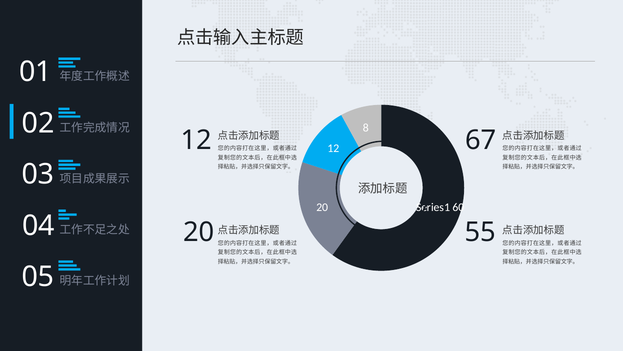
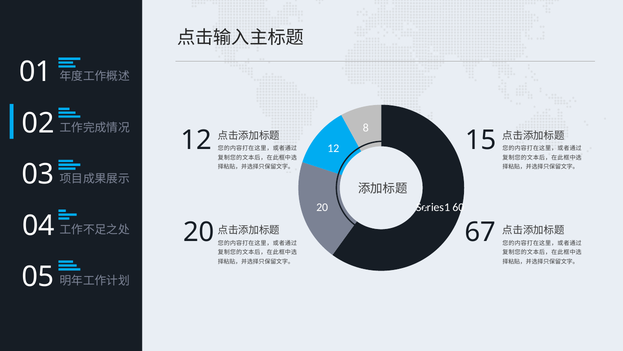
67: 67 -> 15 (481, 140)
55: 55 -> 67 (480, 232)
